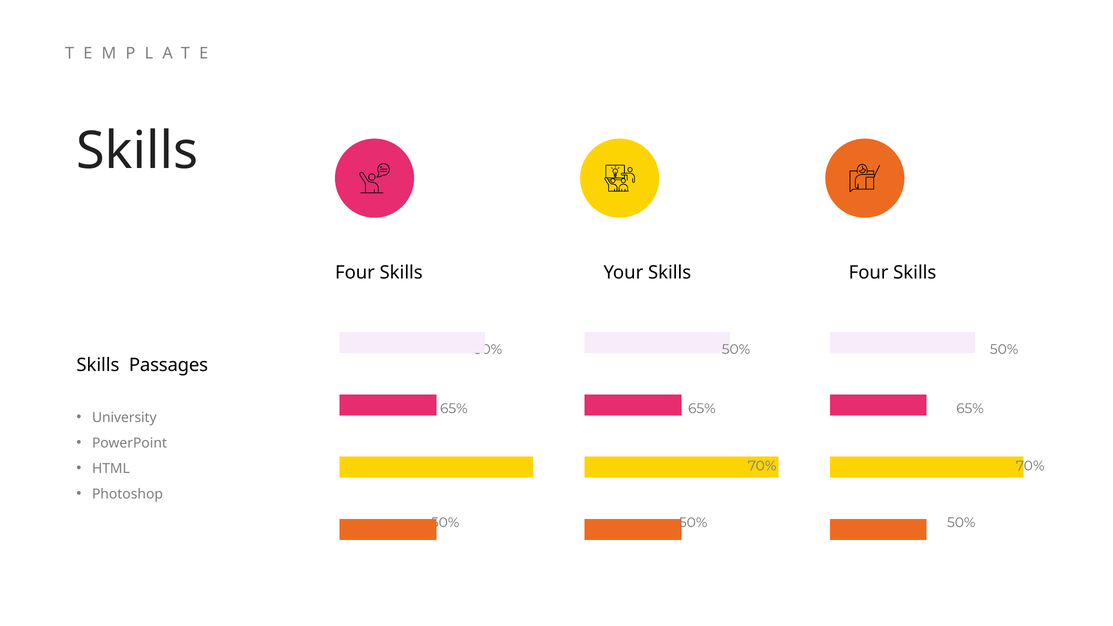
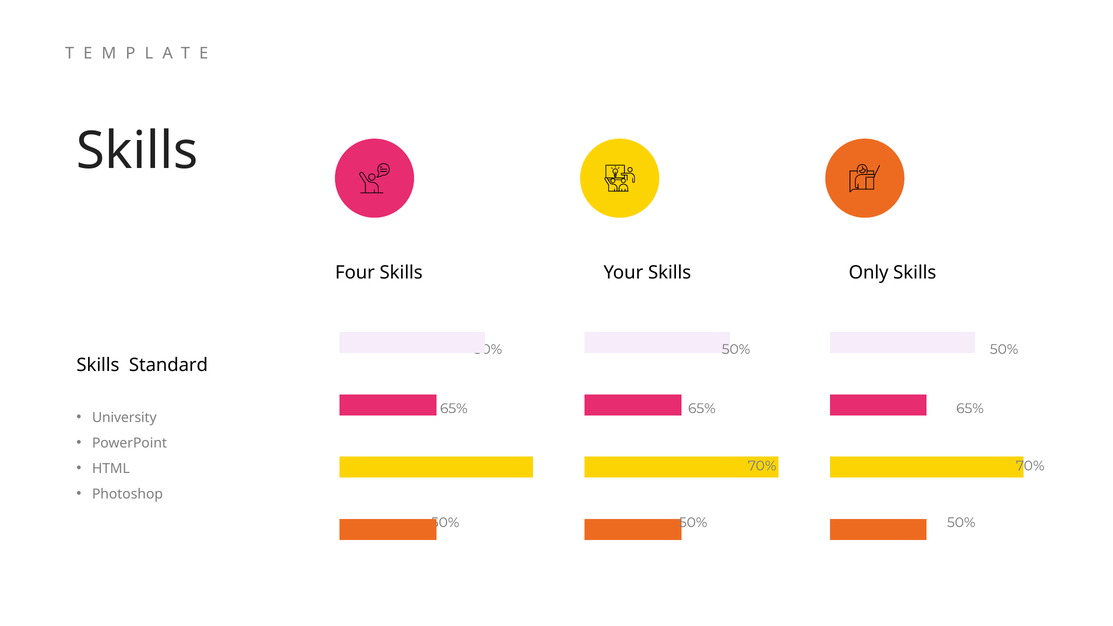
Skills Four: Four -> Only (869, 273)
Passages: Passages -> Standard (168, 365)
